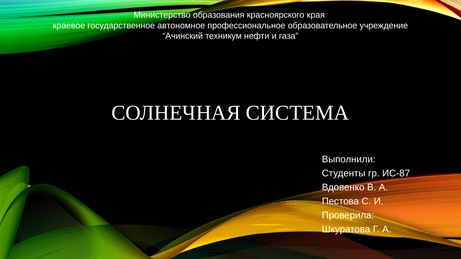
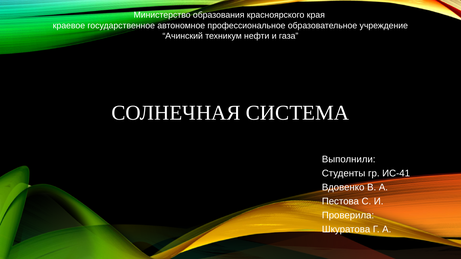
ИС-87: ИС-87 -> ИС-41 (396, 173)
